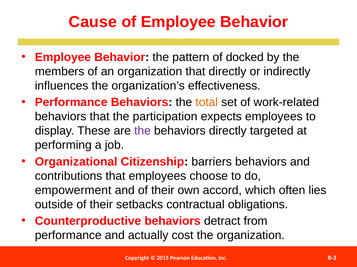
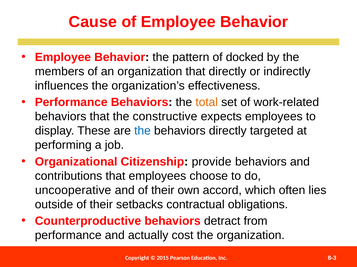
participation: participation -> constructive (165, 117)
the colour: purple -> blue (142, 131)
barriers: barriers -> provide (212, 162)
empowerment: empowerment -> uncooperative (73, 191)
